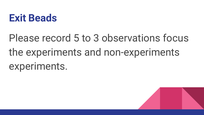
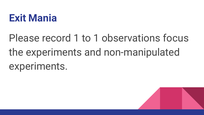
Beads: Beads -> Mania (43, 18)
record 5: 5 -> 1 (76, 38)
to 3: 3 -> 1 (96, 38)
non-experiments: non-experiments -> non-manipulated (142, 52)
